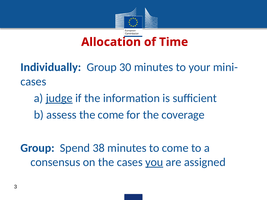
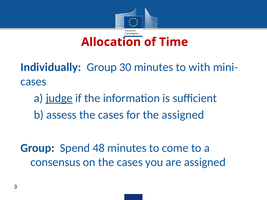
your: your -> with (199, 67)
assess the come: come -> cases (111, 115)
the coverage: coverage -> assigned (183, 115)
38: 38 -> 48 (99, 148)
you underline: present -> none (154, 162)
